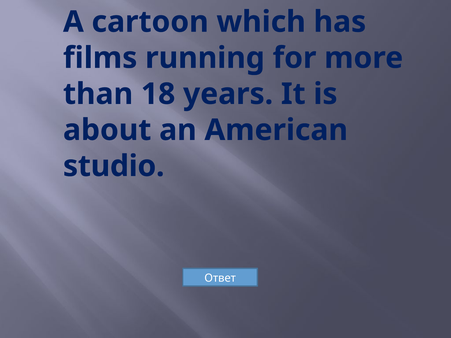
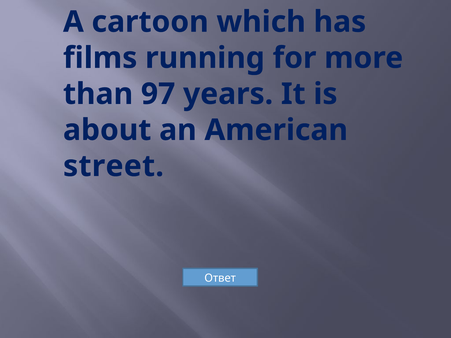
18: 18 -> 97 (158, 94)
studio: studio -> street (113, 166)
